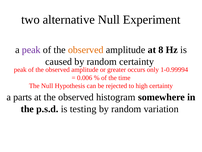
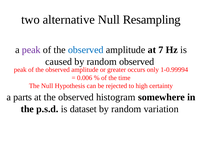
Experiment: Experiment -> Resampling (152, 20)
observed colour: orange -> blue (86, 50)
8: 8 -> 7 (161, 50)
random certainty: certainty -> observed (137, 61)
testing: testing -> dataset (83, 109)
